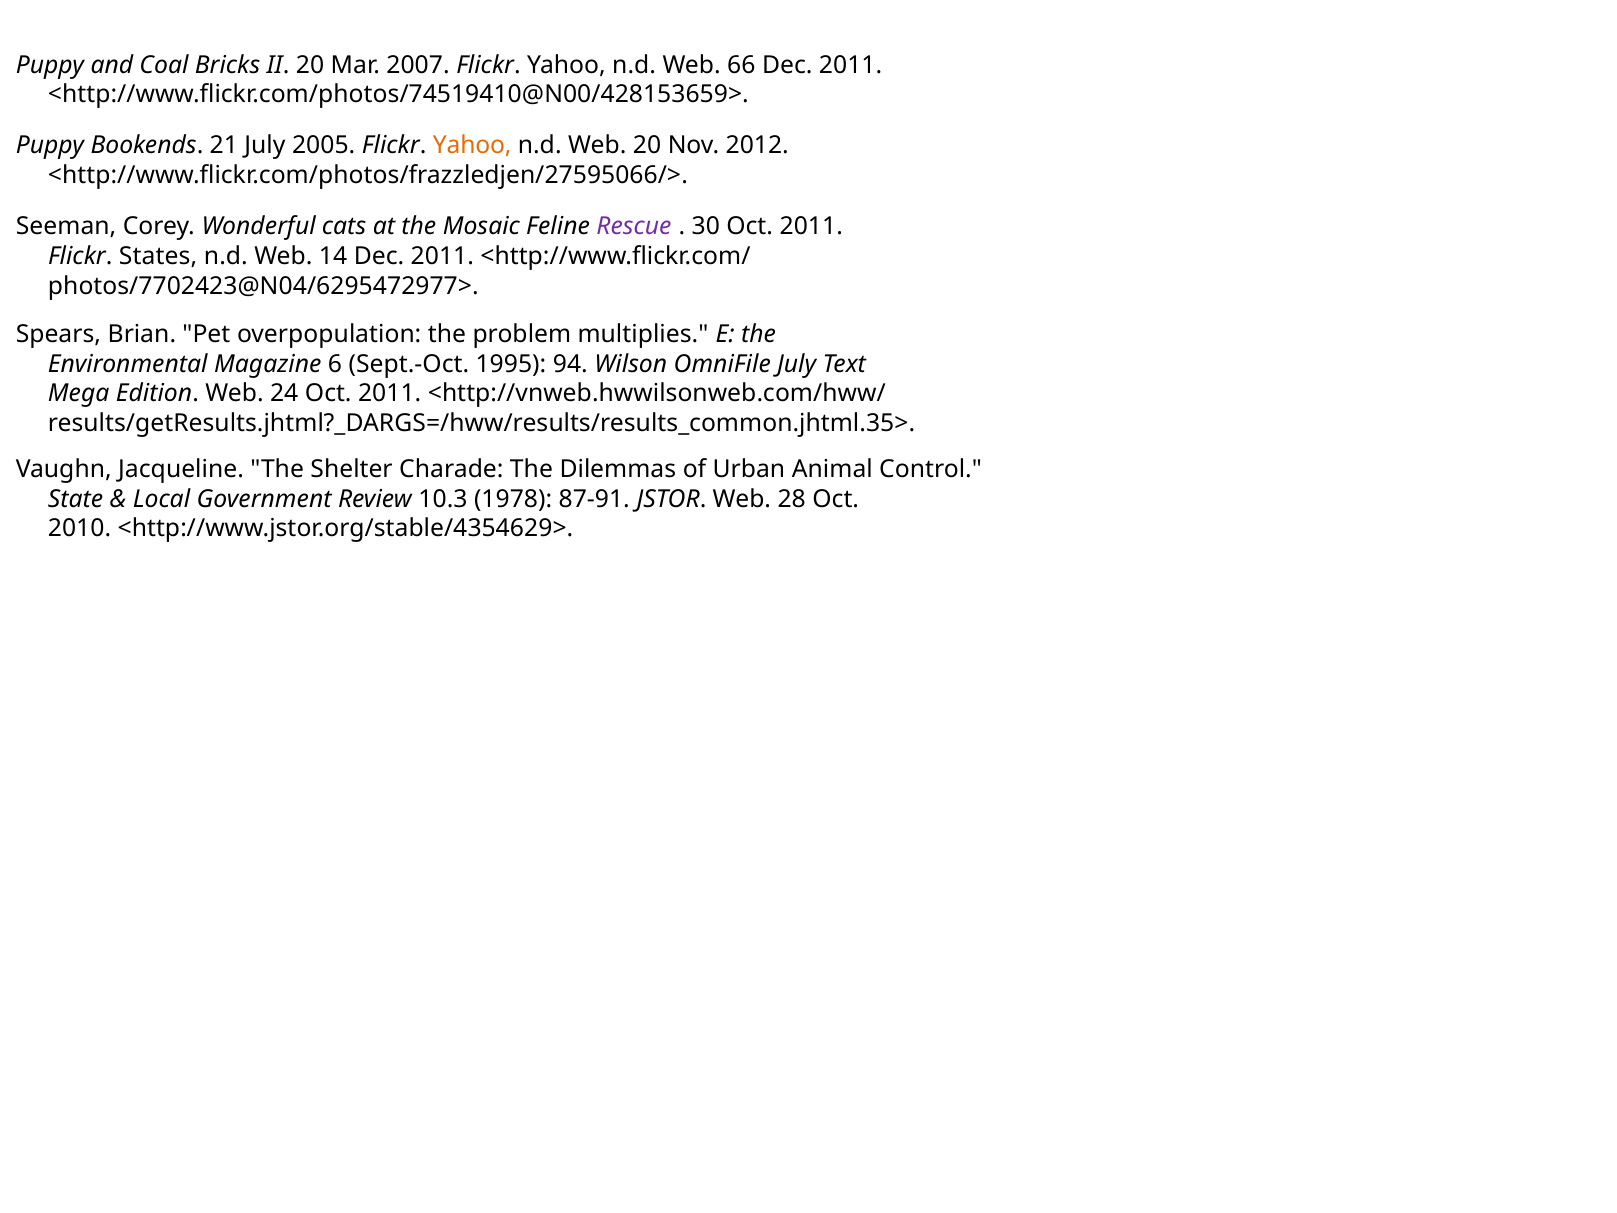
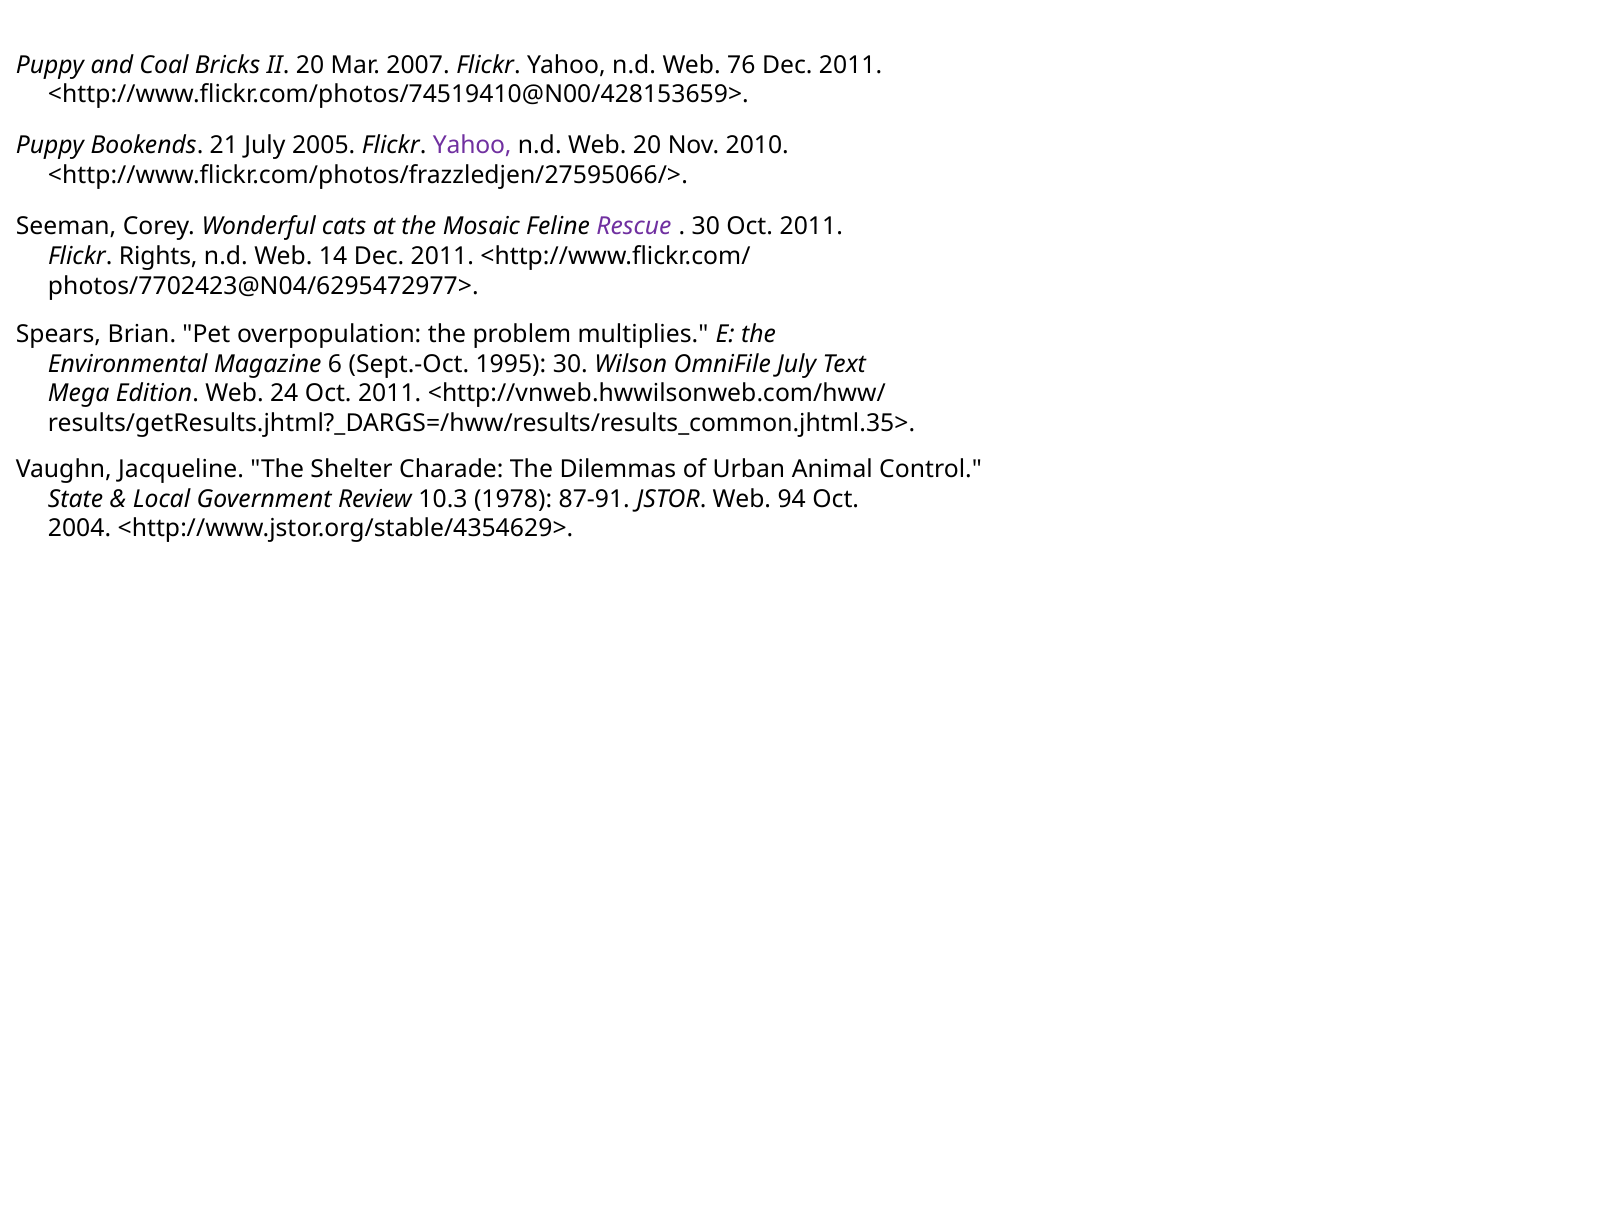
66: 66 -> 76 (741, 65)
Yahoo colour: orange -> purple (472, 146)
2012: 2012 -> 2010 (757, 146)
States: States -> Rights (158, 256)
1995 94: 94 -> 30 (570, 364)
28: 28 -> 94 (792, 499)
2010: 2010 -> 2004 (80, 528)
